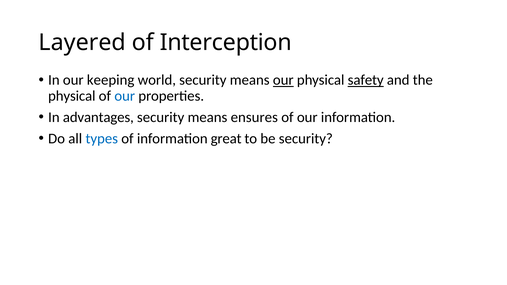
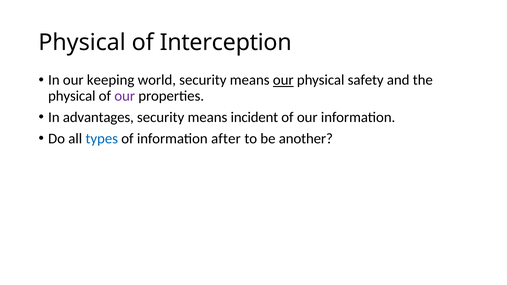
Layered: Layered -> Physical (82, 43)
safety underline: present -> none (366, 80)
our colour: blue -> purple (125, 96)
ensures: ensures -> incident (254, 117)
great: great -> after (226, 139)
be security: security -> another (306, 139)
